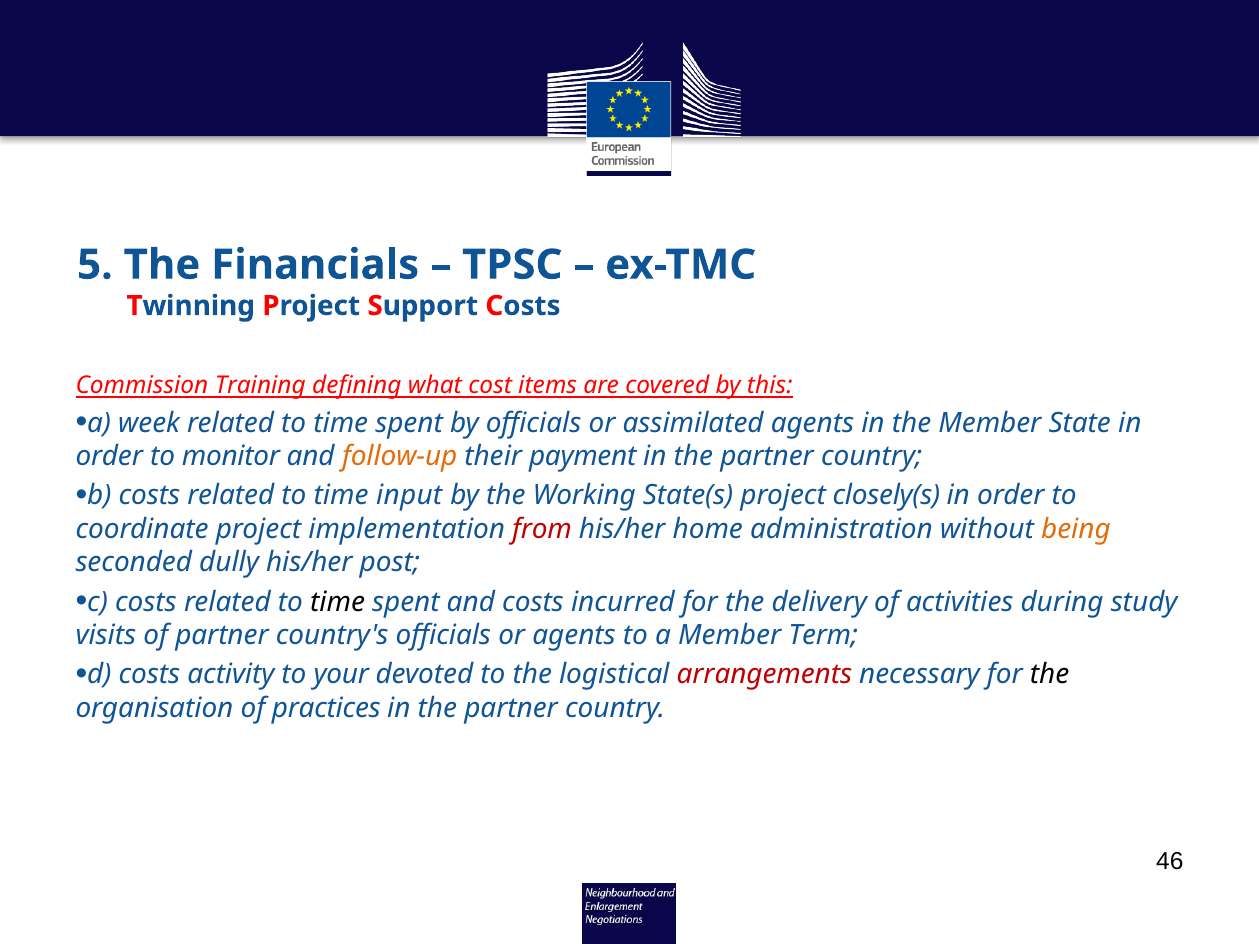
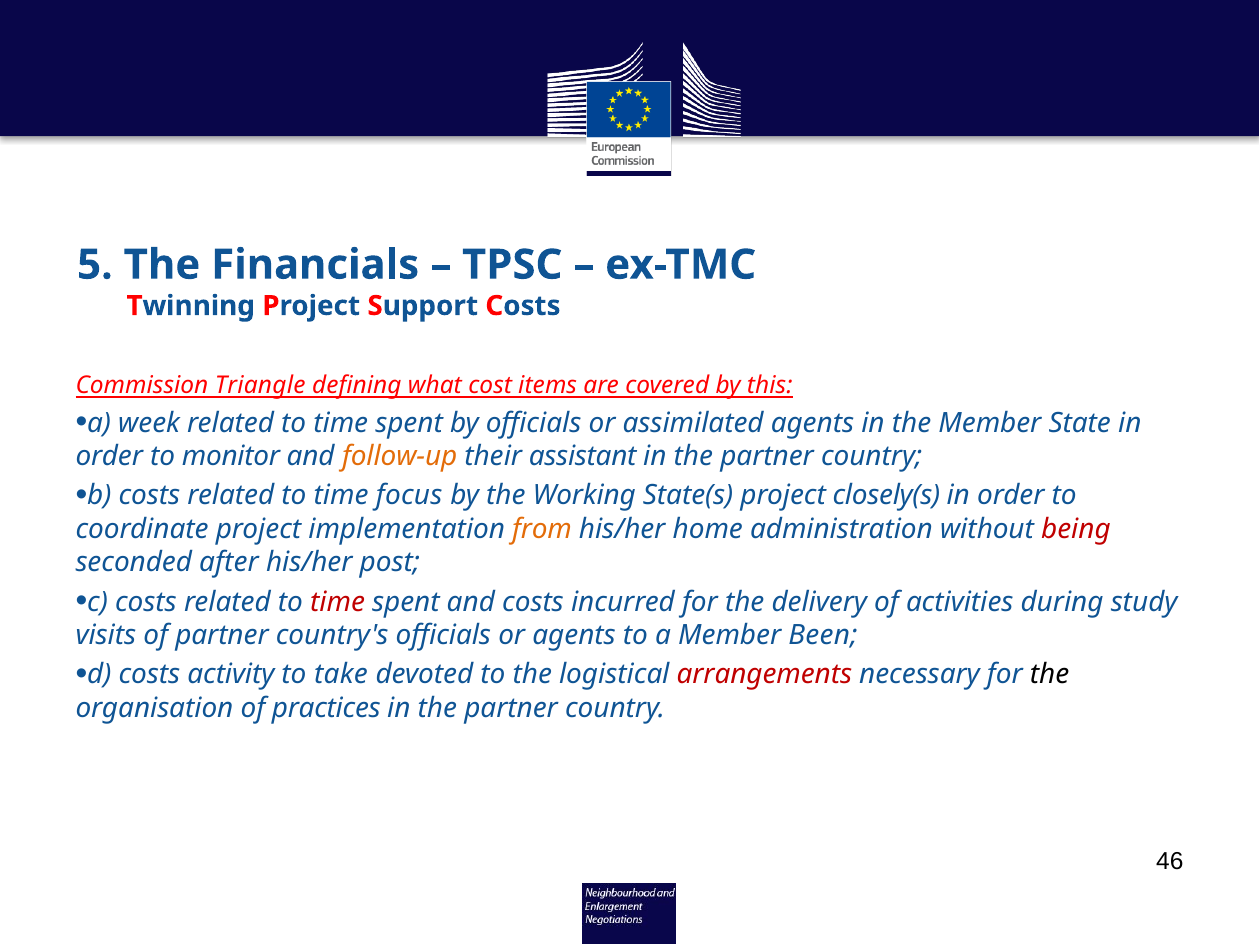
Training: Training -> Triangle (260, 386)
payment: payment -> assistant (583, 457)
input: input -> focus (409, 496)
from colour: red -> orange (542, 529)
being colour: orange -> red (1076, 529)
dully: dully -> after (229, 563)
time colour: black -> red (338, 602)
Term: Term -> Been (823, 636)
your: your -> take (341, 675)
